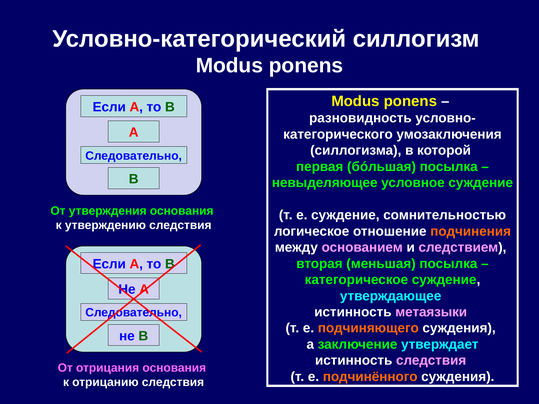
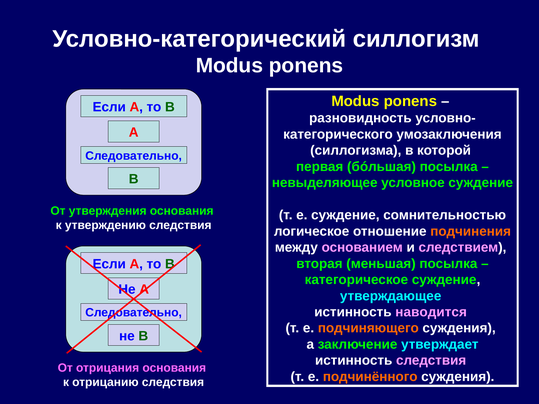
метаязыки: метаязыки -> наводится (431, 312)
